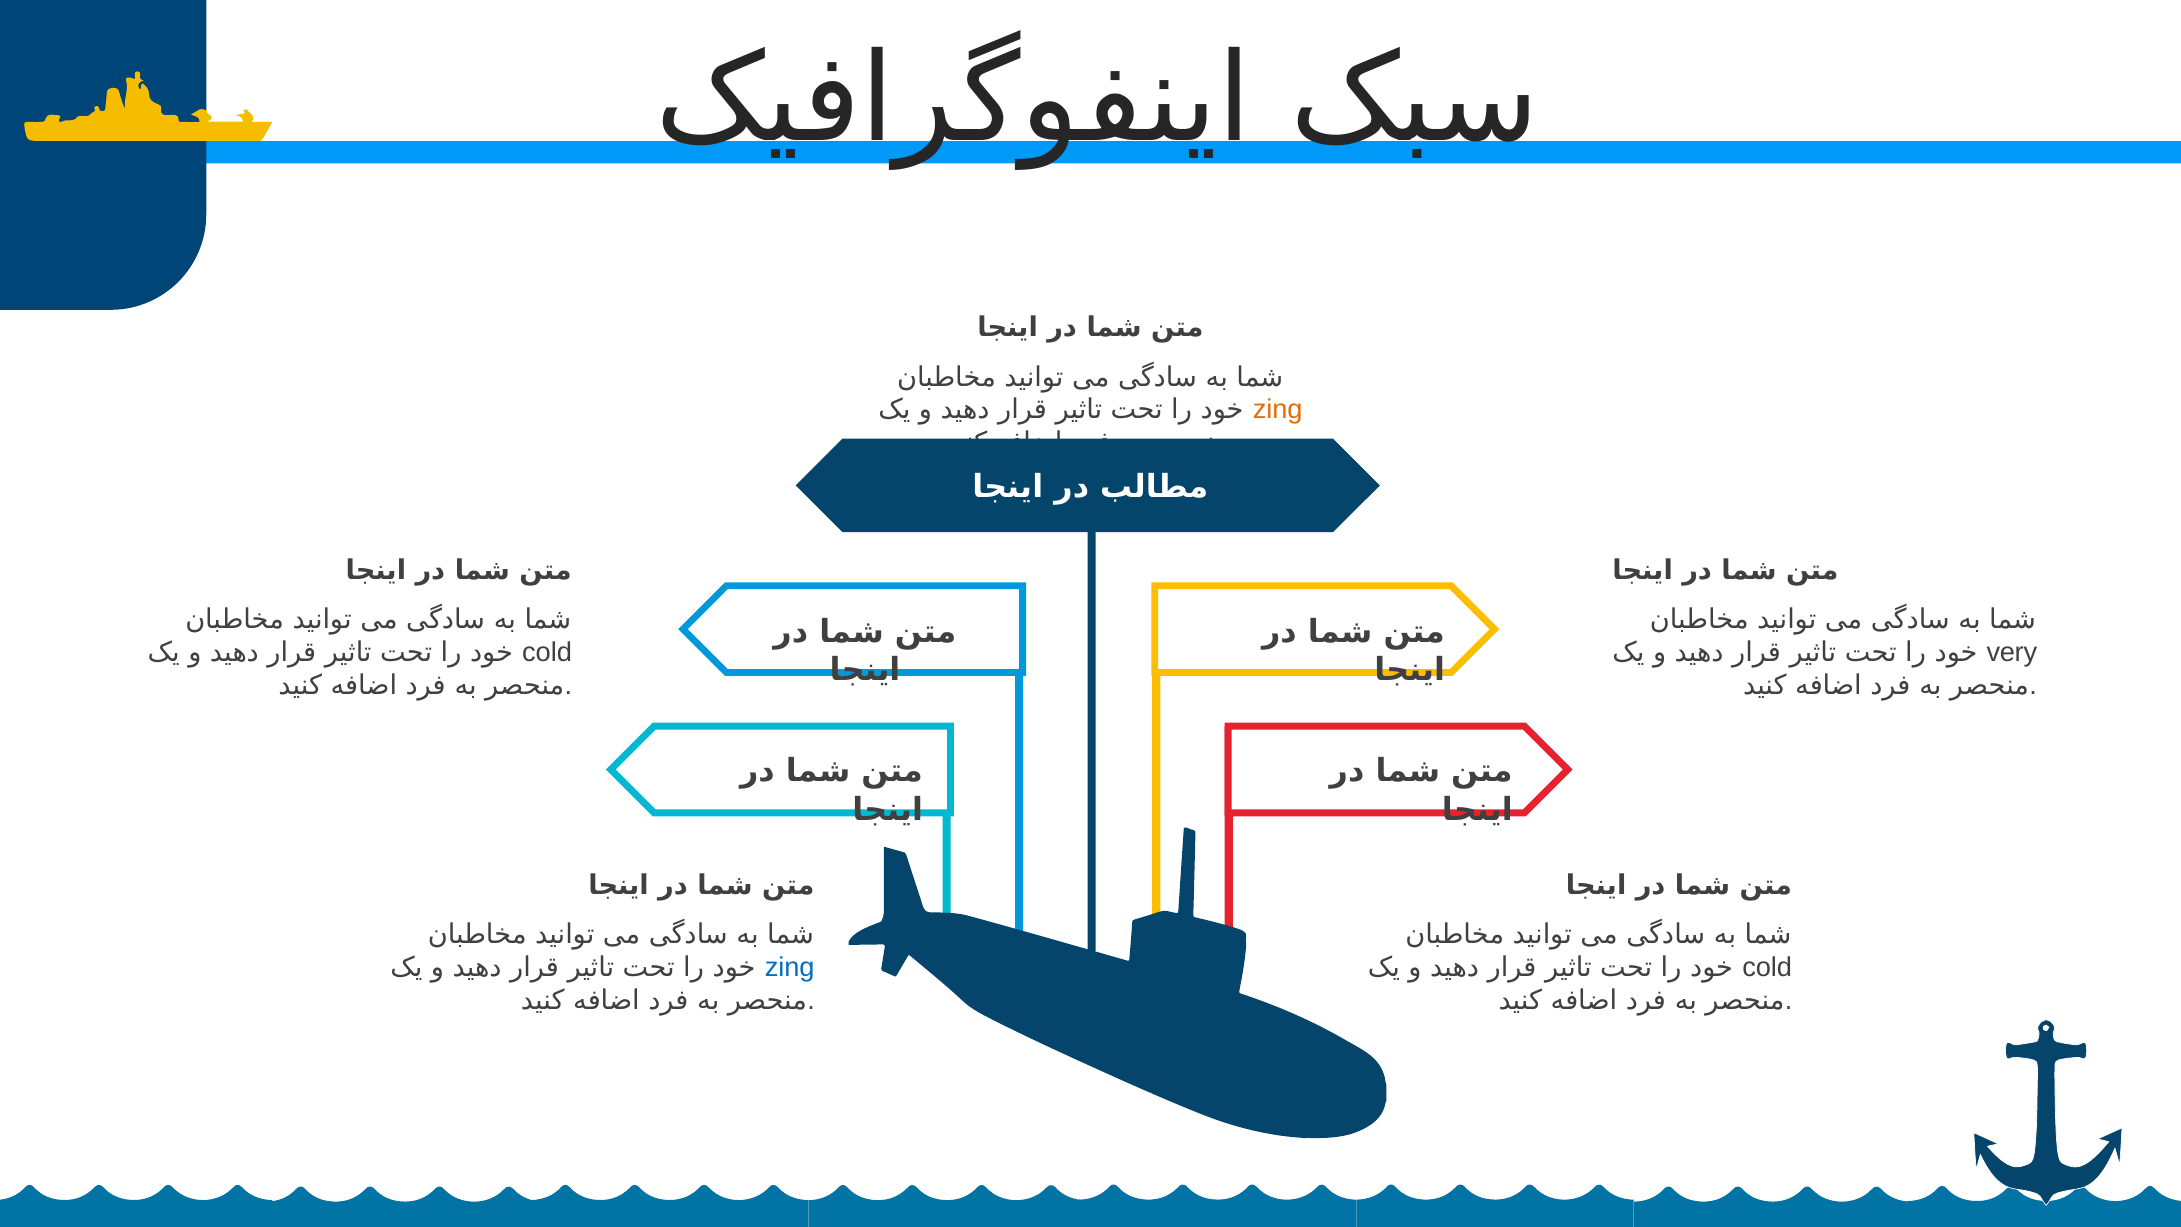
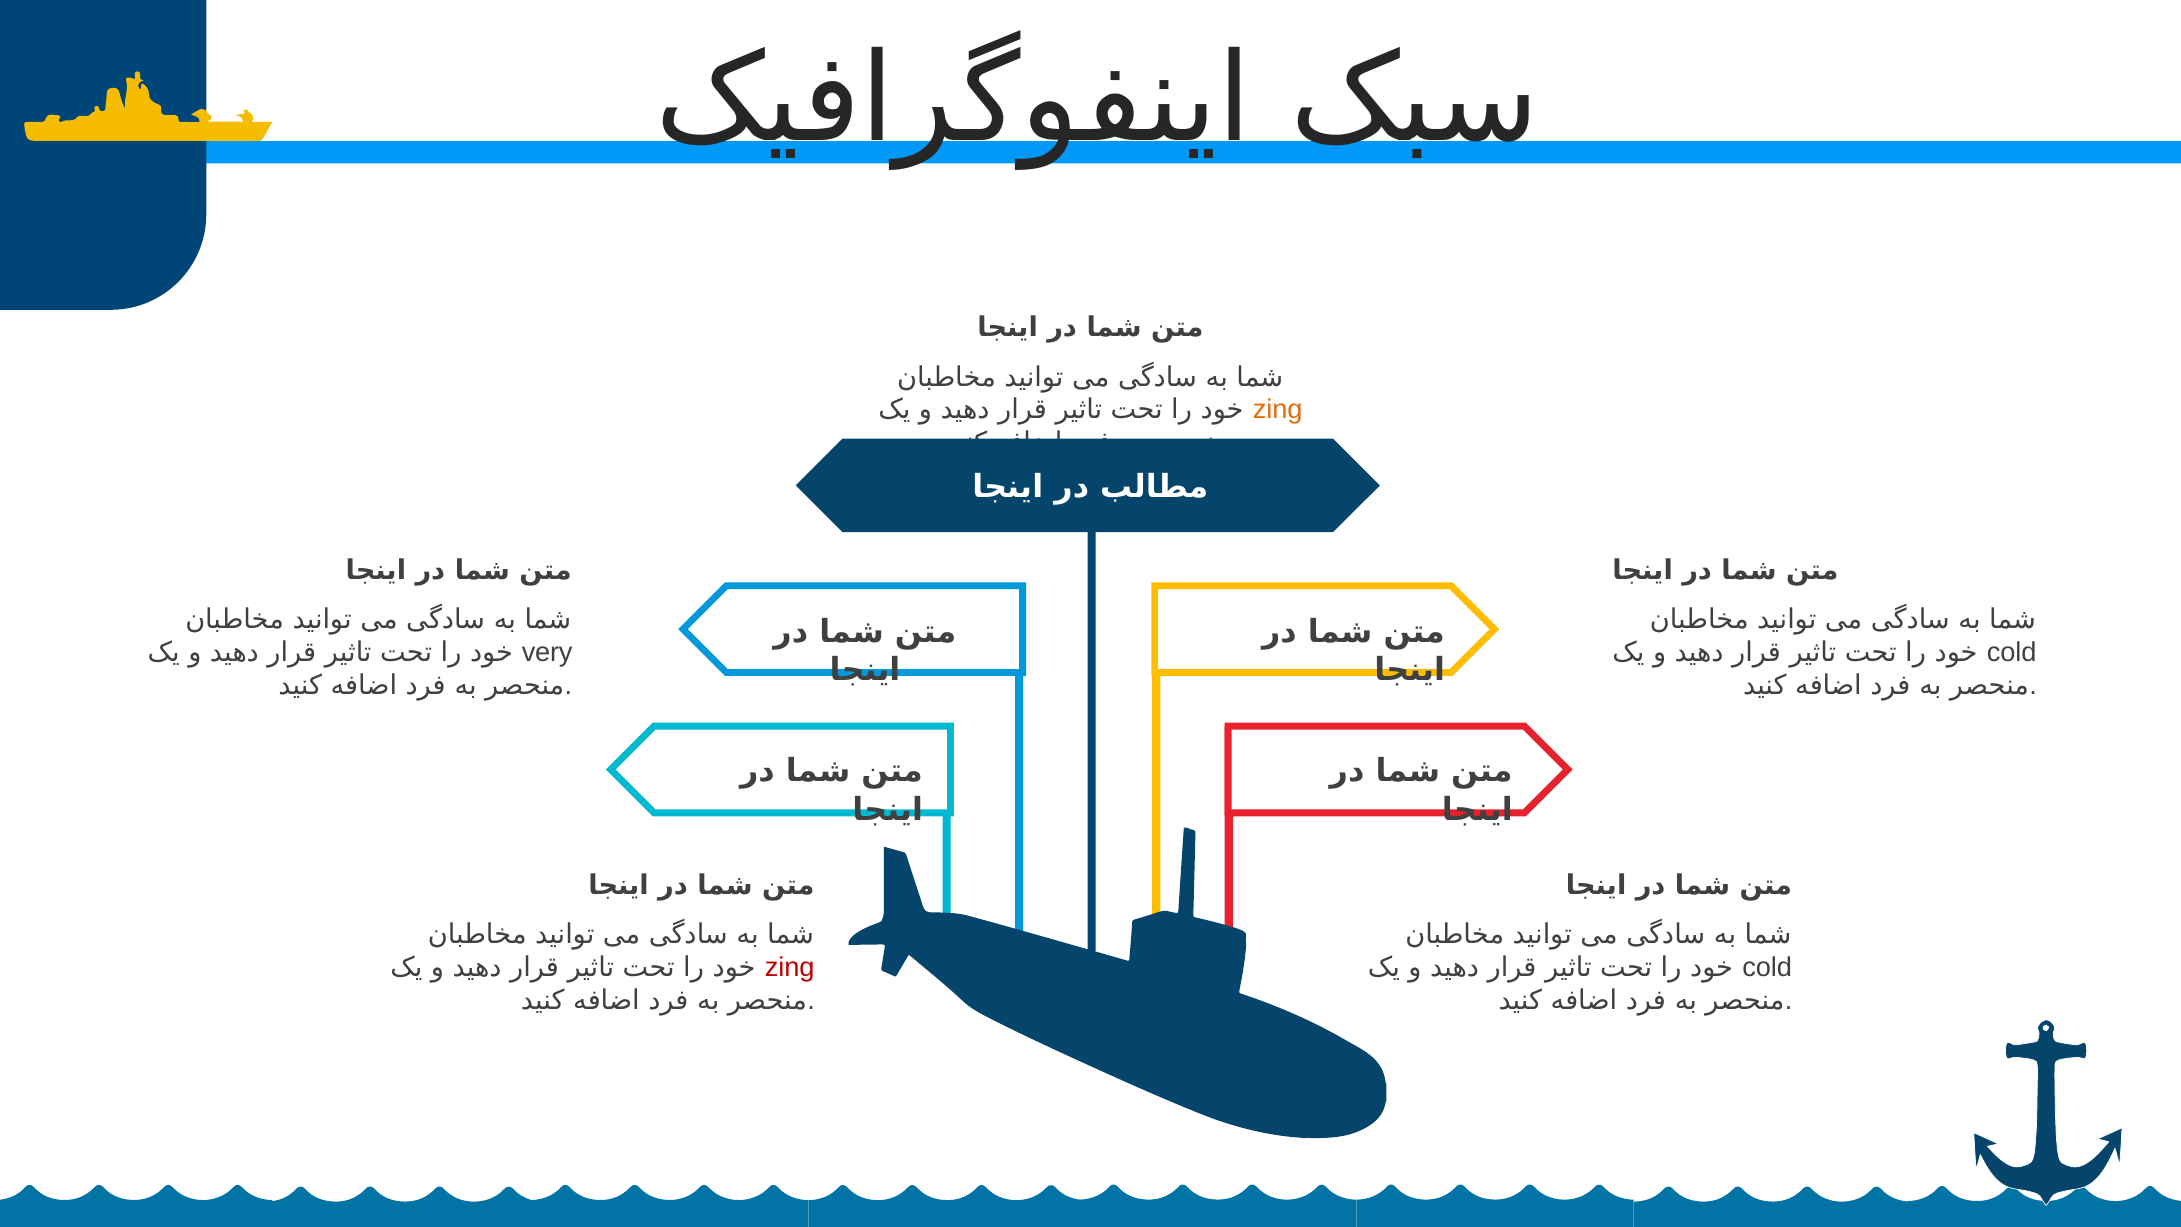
cold: cold -> very (547, 653)
very: very -> cold (2012, 653)
zing colour: blue -> red (790, 968)
